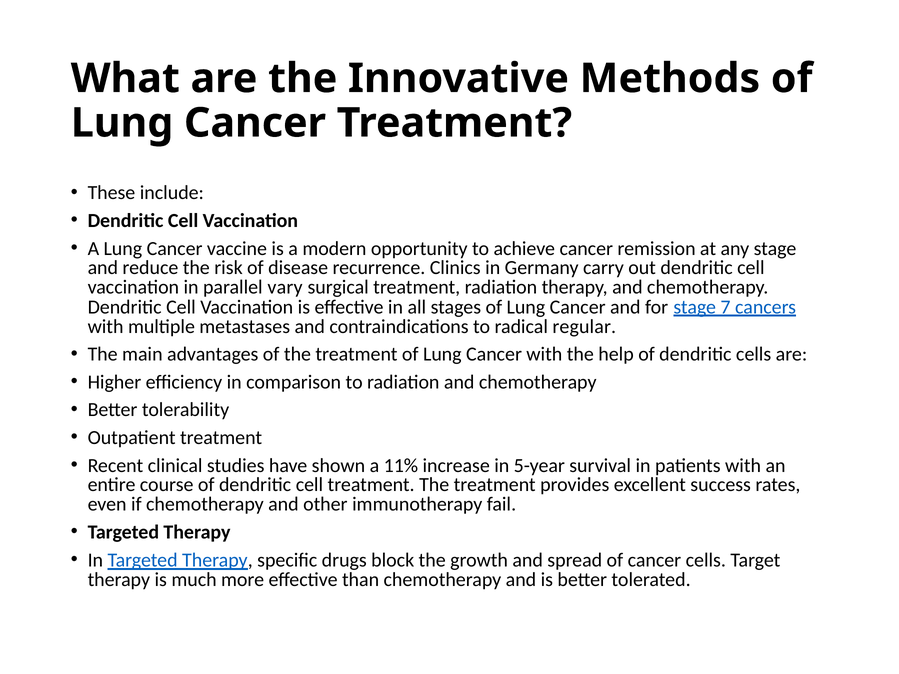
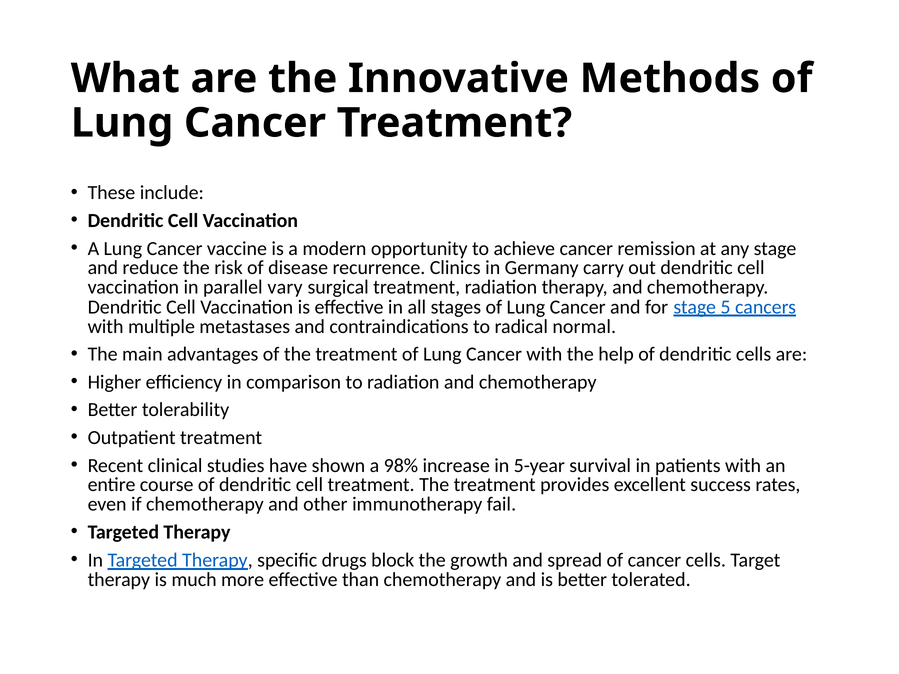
7: 7 -> 5 (725, 307)
regular: regular -> normal (584, 327)
11%: 11% -> 98% (401, 466)
